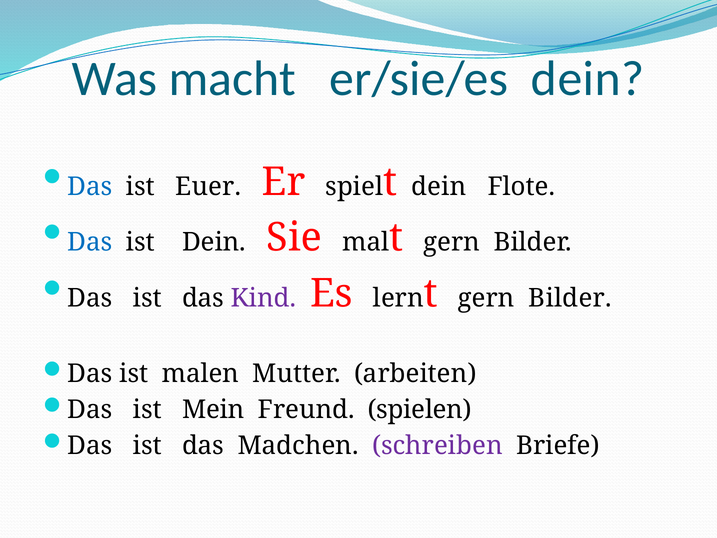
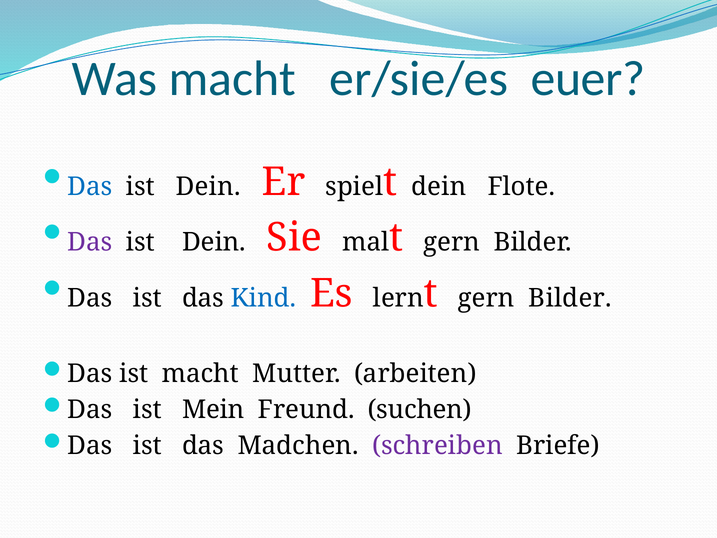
er/sie/es dein: dein -> euer (588, 79)
Euer: Euer -> Dein (208, 187)
Das colour: blue -> purple (90, 242)
Kind colour: purple -> blue (264, 298)
ist malen: malen -> macht (200, 373)
spielen: spielen -> suchen (420, 410)
